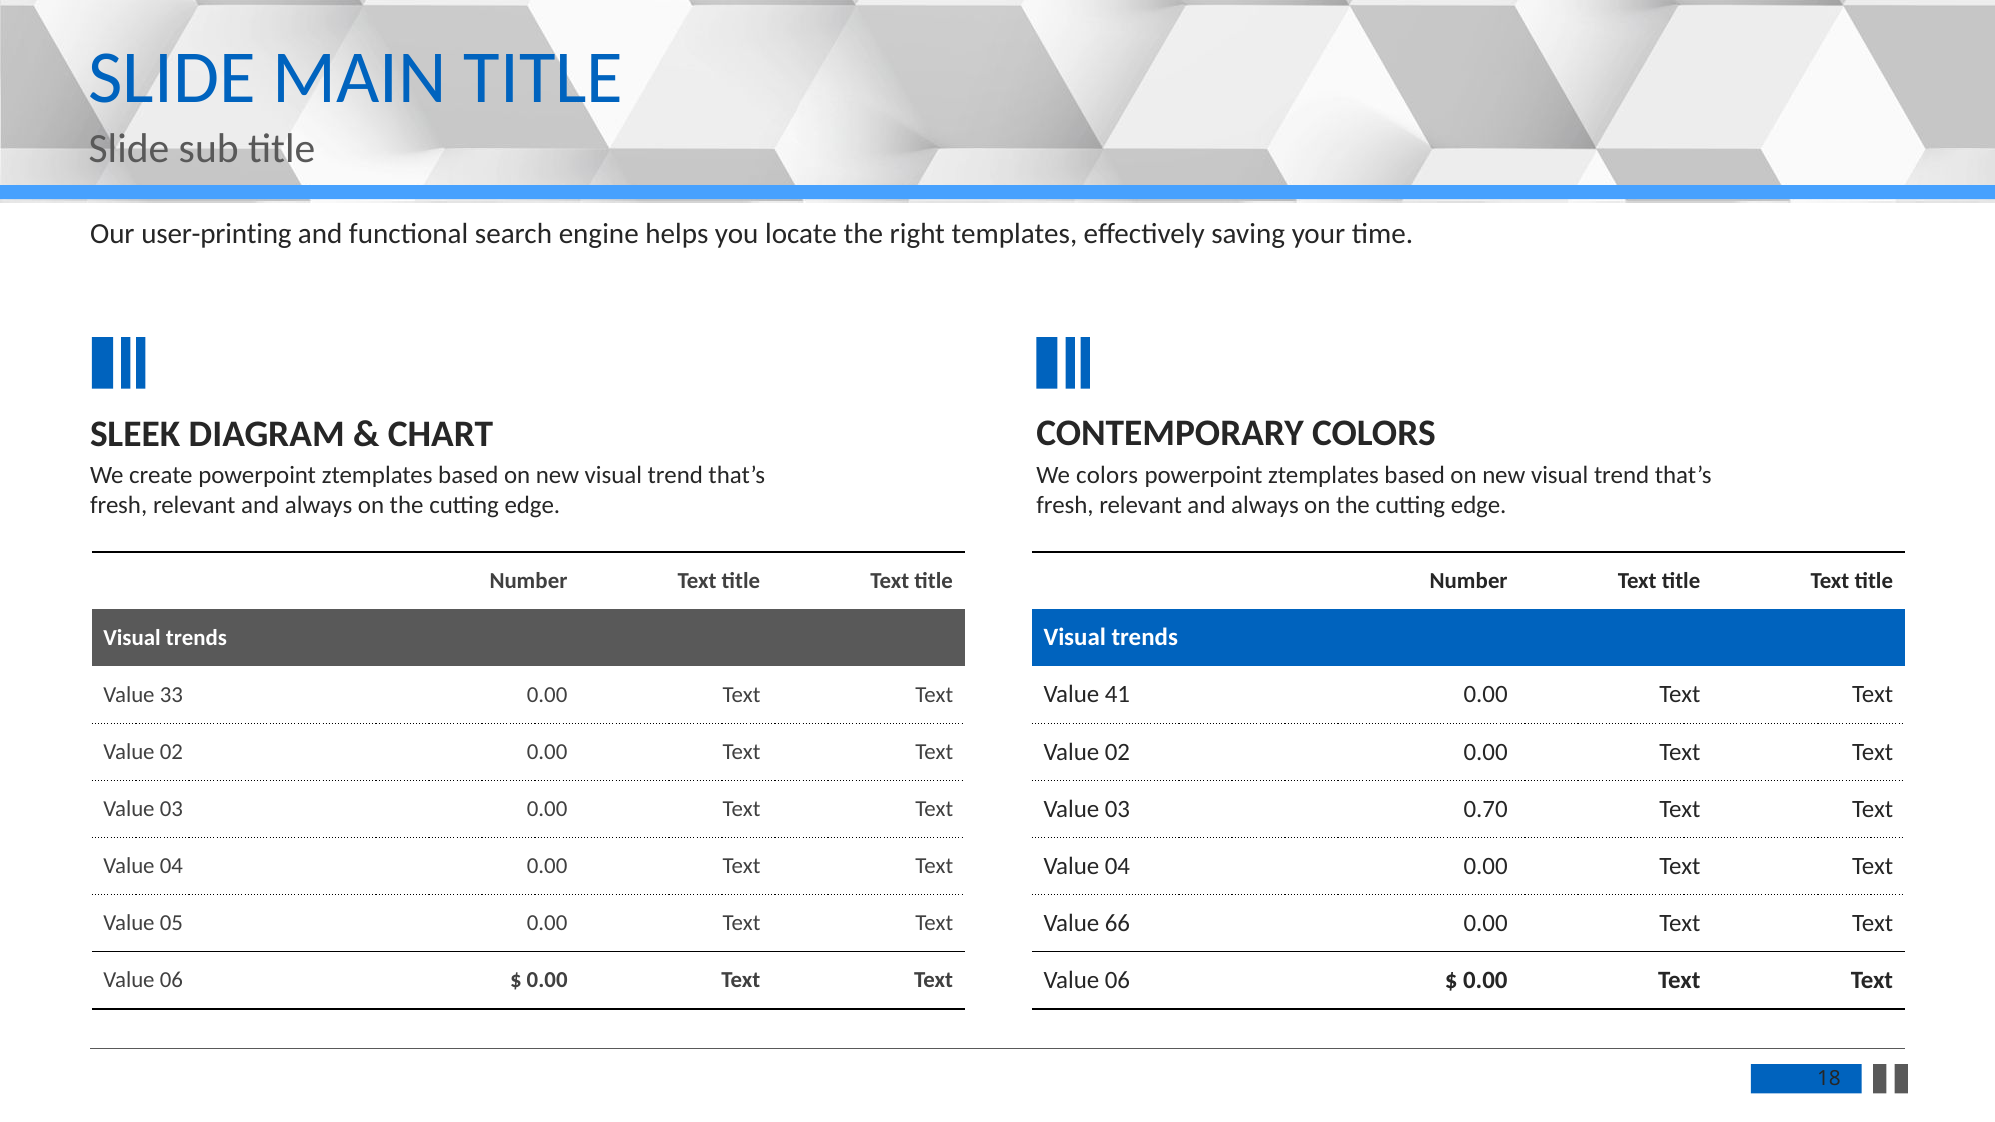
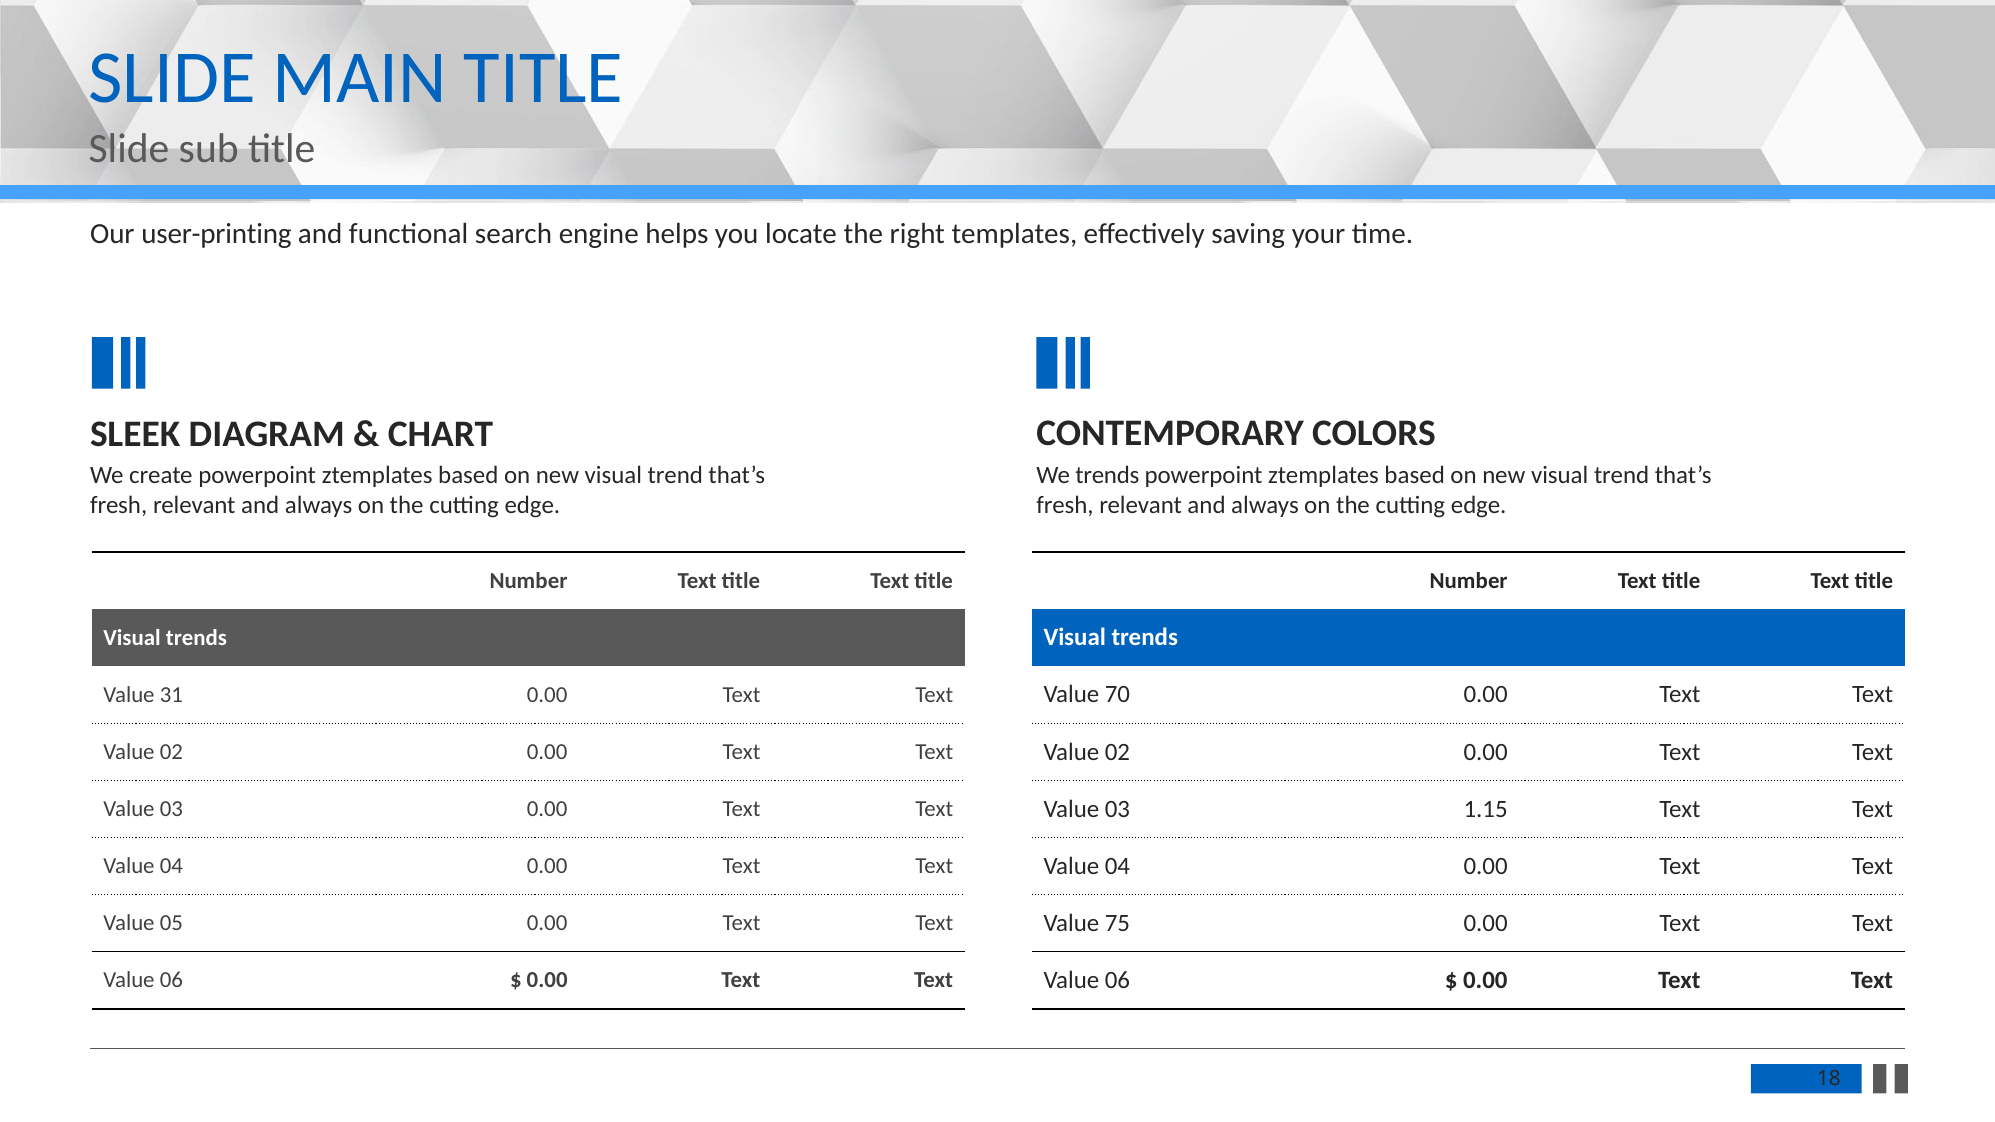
We colors: colors -> trends (1107, 475)
41: 41 -> 70 (1117, 695)
33: 33 -> 31 (171, 695)
0.70: 0.70 -> 1.15 (1486, 809)
66: 66 -> 75 (1117, 923)
